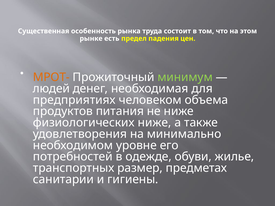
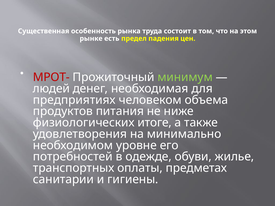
МРОТ- colour: orange -> red (51, 77)
физиологических ниже: ниже -> итоге (155, 123)
размер: размер -> оплаты (140, 168)
